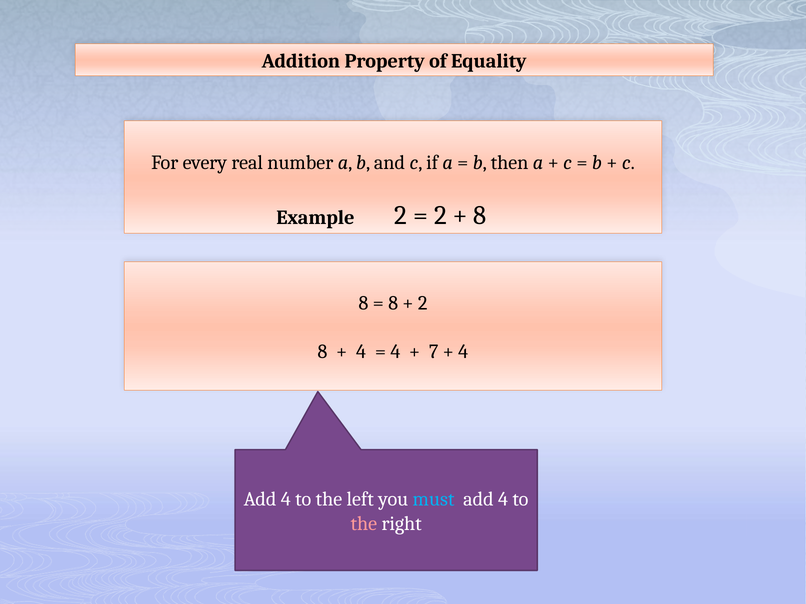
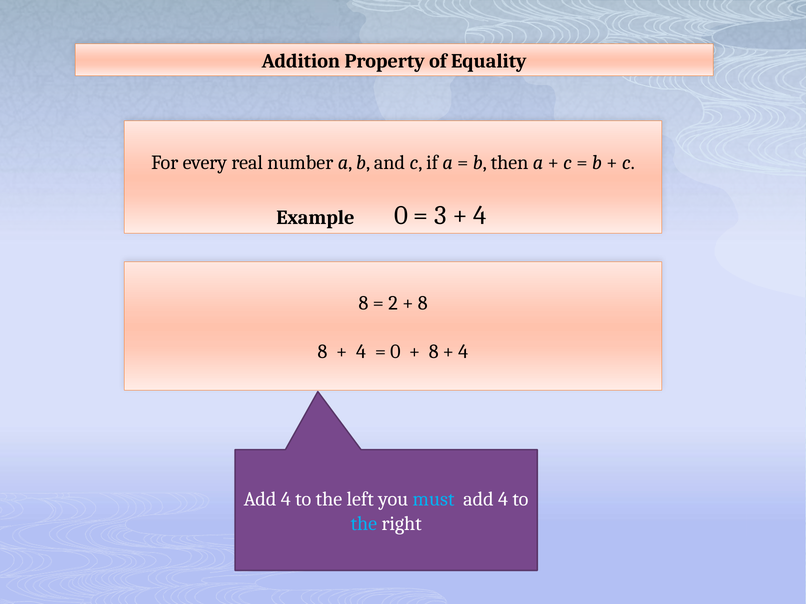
Example 2: 2 -> 0 (401, 215)
2: 2 -> 3 (440, 215)
8: 8 -> 4 (480, 215)
8: 8 -> 2 (393, 304)
2: 2 -> 8 (423, 304)
4: 4 -> 0 (395, 352)
7: 7 -> 8 (434, 352)
the colour: pink -> light blue (364, 524)
